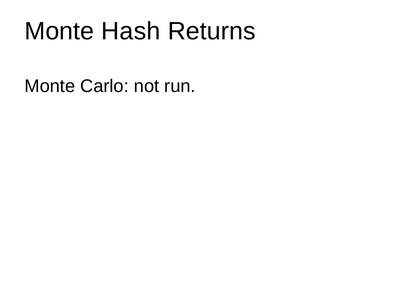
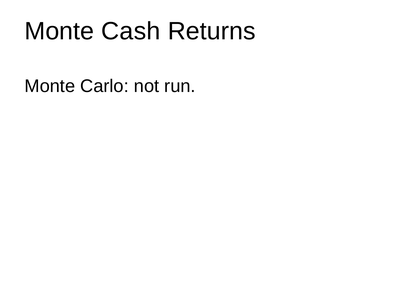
Hash: Hash -> Cash (131, 31)
